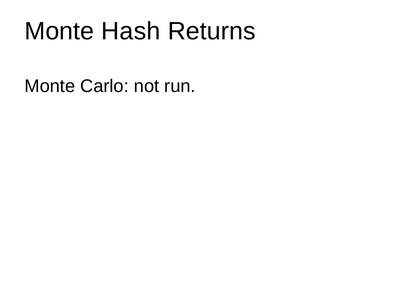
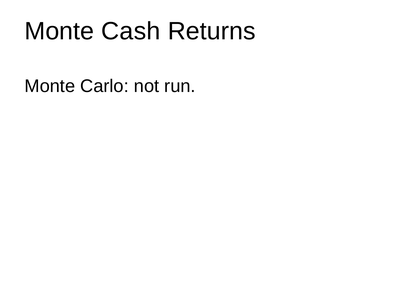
Hash: Hash -> Cash (131, 31)
